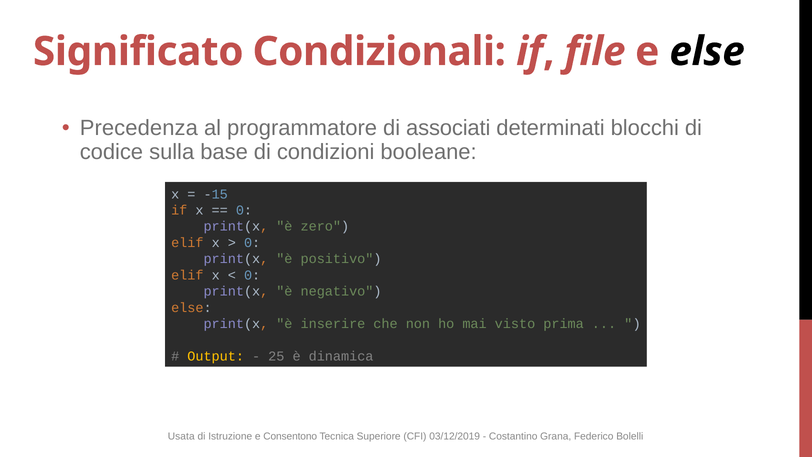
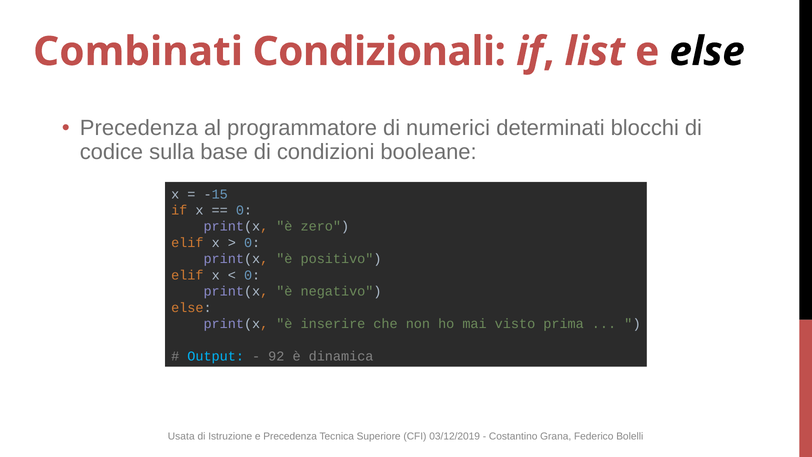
Significato: Significato -> Combinati (138, 52)
file: file -> list (595, 52)
associati: associati -> numerici (448, 128)
Output colour: yellow -> light blue (216, 356)
25: 25 -> 92 (276, 356)
e Consentono: Consentono -> Precedenza (290, 436)
